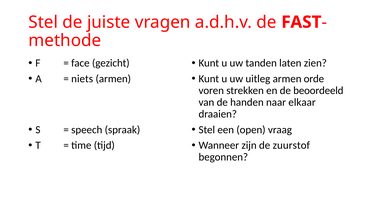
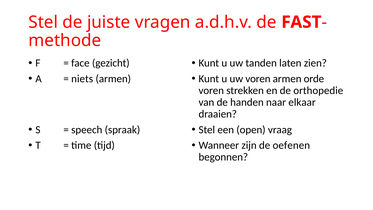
uw uitleg: uitleg -> voren (258, 79)
beoordeeld: beoordeeld -> orthopedie (318, 90)
zuurstof: zuurstof -> oefenen (291, 145)
